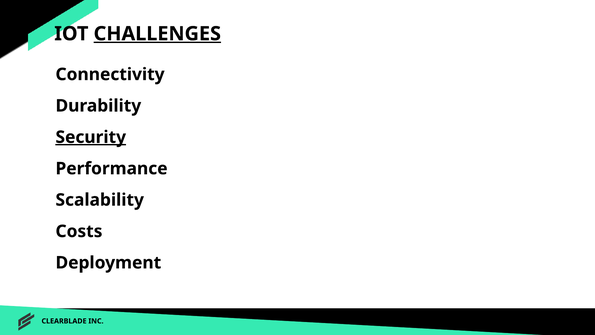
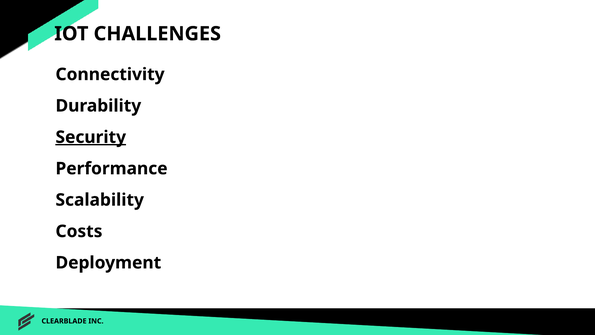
CHALLENGES underline: present -> none (157, 34)
